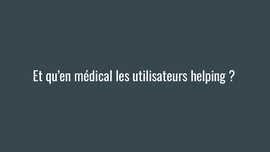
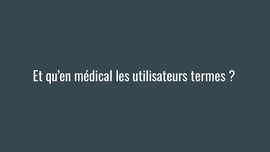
helping: helping -> termes (208, 77)
